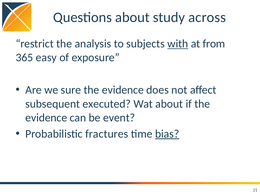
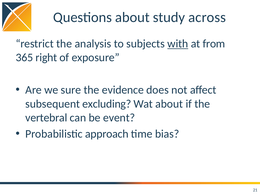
easy: easy -> right (46, 58)
executed: executed -> excluding (107, 104)
evidence: evidence -> vertebral (46, 118)
fractures: fractures -> approach (107, 134)
bias underline: present -> none (167, 134)
